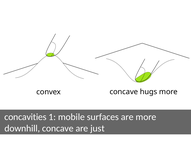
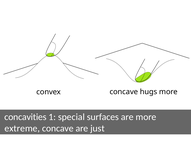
mobile: mobile -> special (71, 117)
downhill: downhill -> extreme (22, 129)
